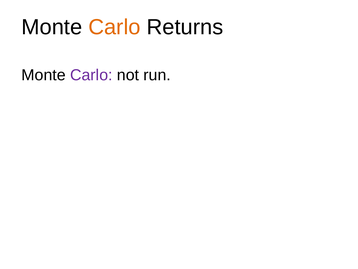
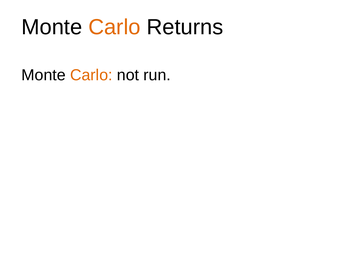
Carlo colour: purple -> orange (91, 75)
